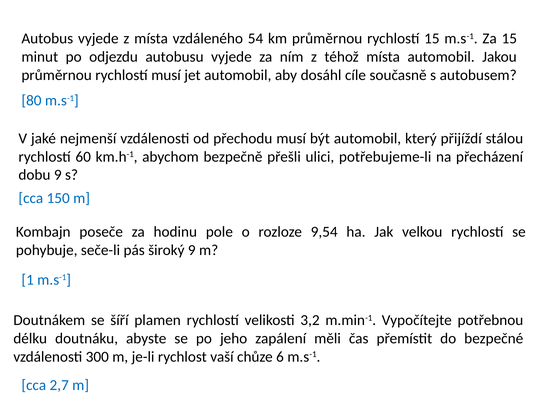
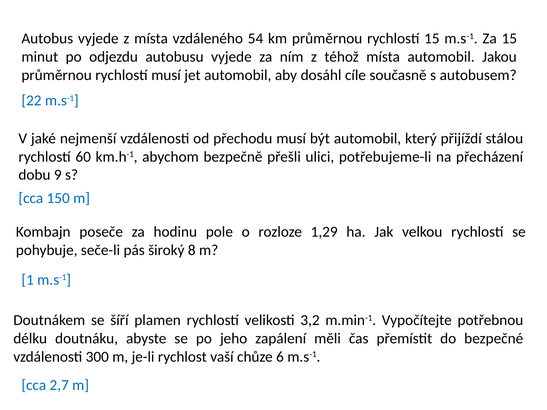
80: 80 -> 22 (31, 101)
9,54: 9,54 -> 1,29 (324, 232)
široký 9: 9 -> 8 (192, 250)
